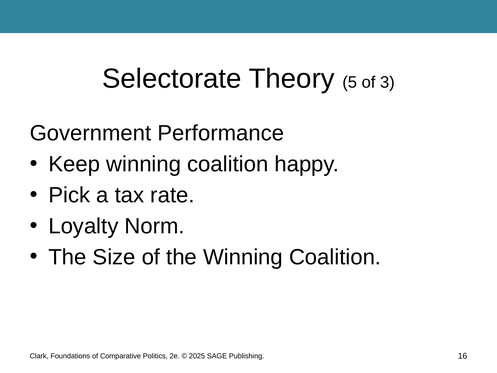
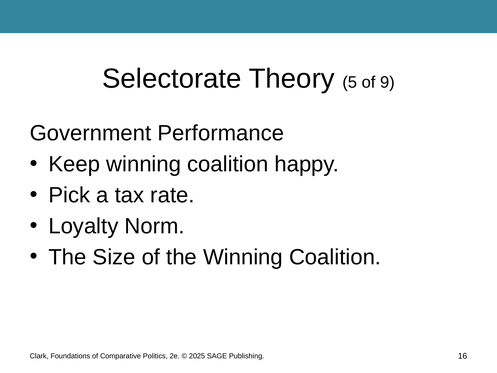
3: 3 -> 9 (387, 82)
